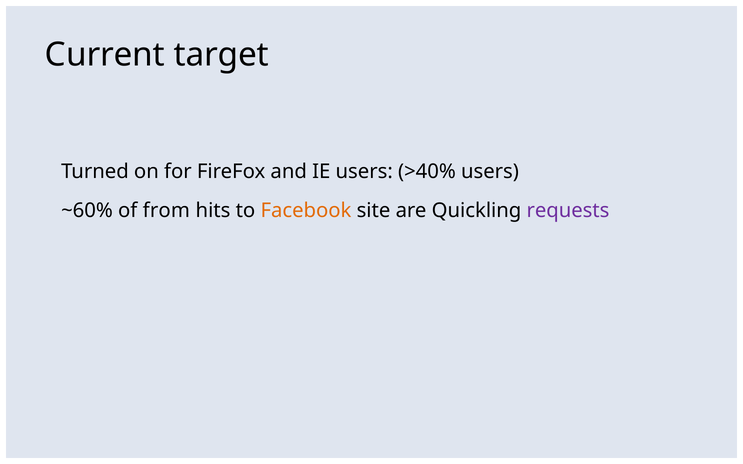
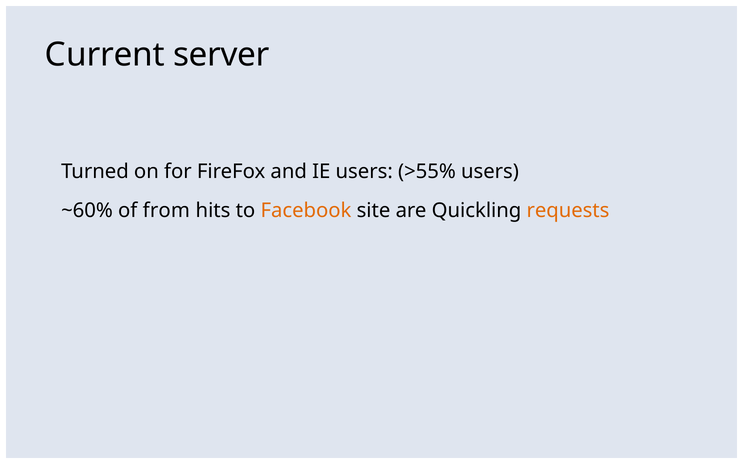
target: target -> server (221, 55)
>40%: >40% -> >55% (427, 172)
requests colour: purple -> orange (568, 211)
